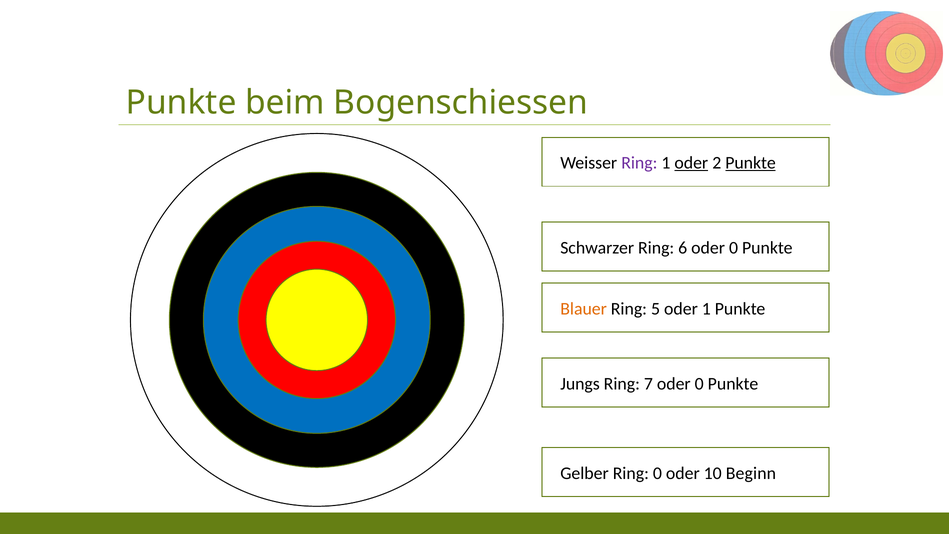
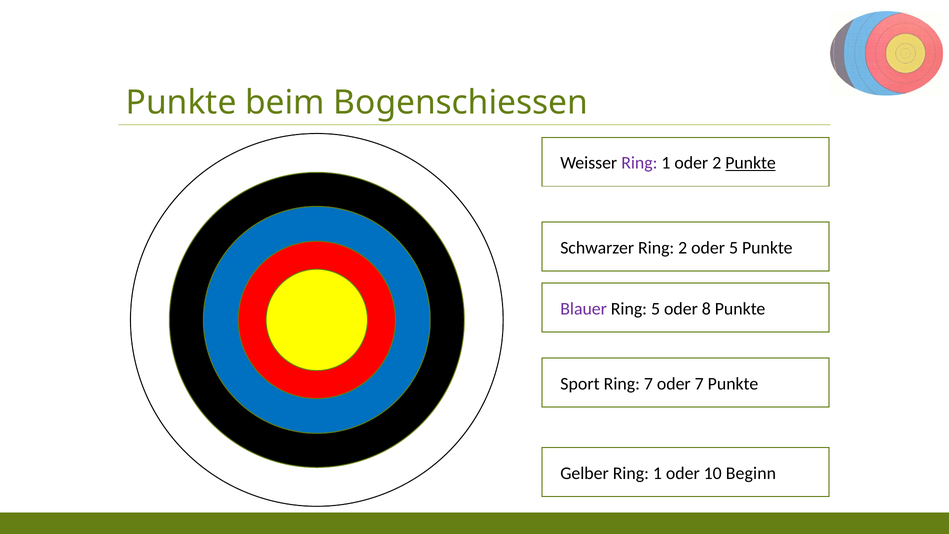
oder underline: present -> none (691, 163)
Ring 6: 6 -> 2 (683, 248)
0: 0 -> 5 (734, 248)
Blauer colour: orange -> purple (584, 309)
oder 1: 1 -> 8 (706, 309)
Jungs: Jungs -> Sport (580, 384)
7 oder 0: 0 -> 7 (699, 384)
Gelber Ring 0: 0 -> 1 (657, 473)
